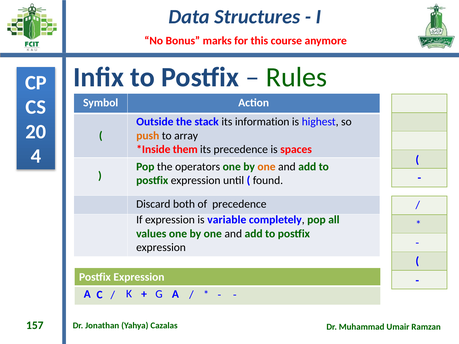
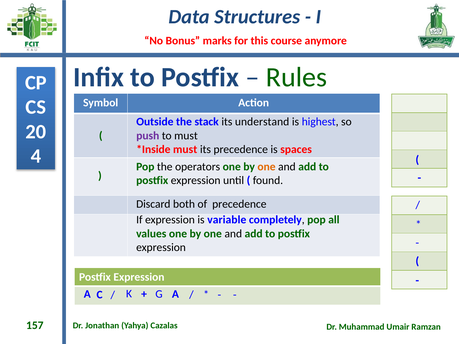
information: information -> understand (262, 122)
push colour: orange -> purple (148, 136)
to array: array -> must (186, 136)
them: them -> must (185, 149)
